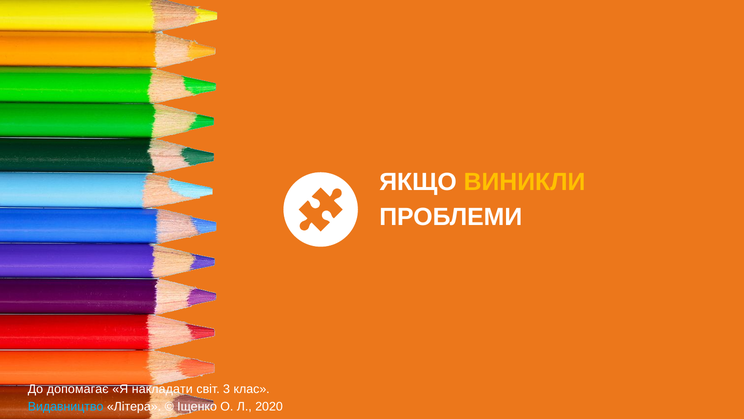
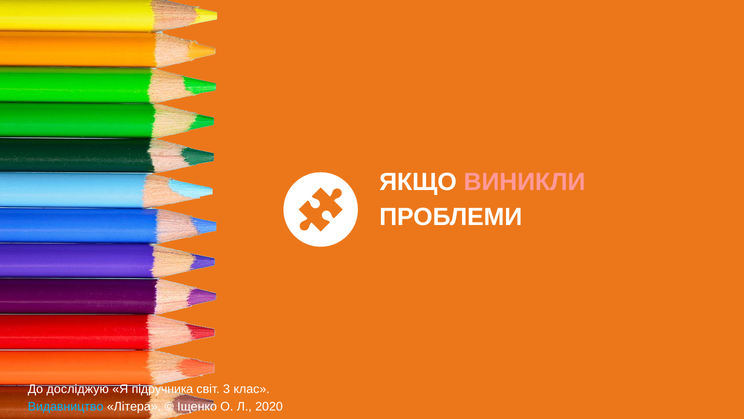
ВИНИКЛИ colour: yellow -> pink (525, 182)
допомагає: допомагає -> досліджую (78, 389)
накладати: накладати -> підручника (162, 389)
